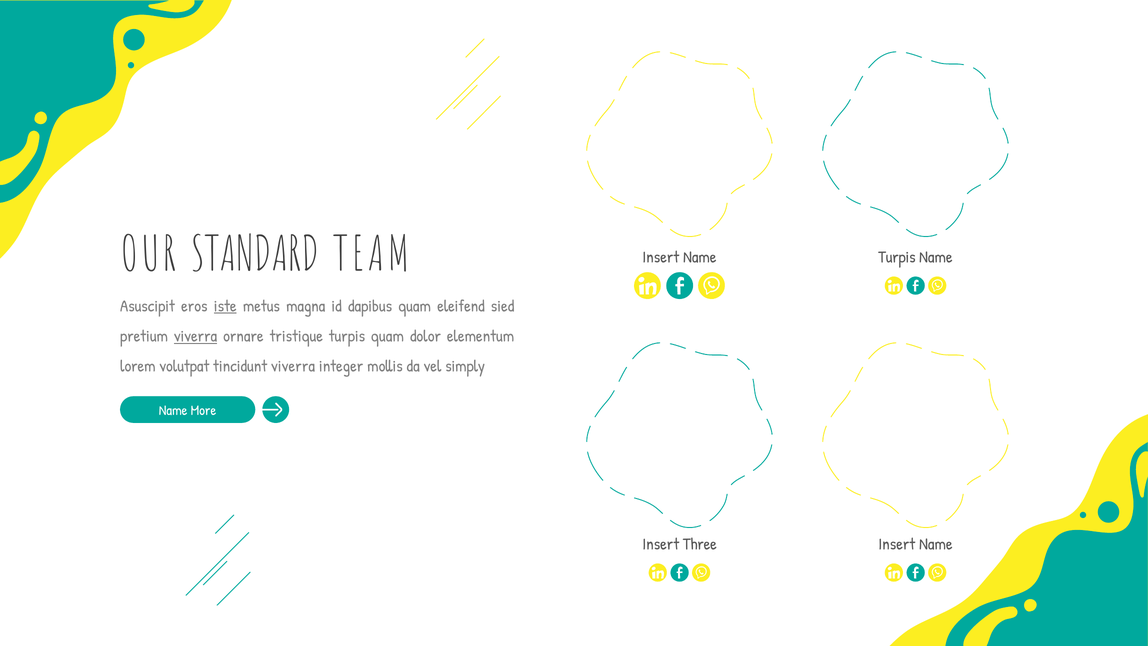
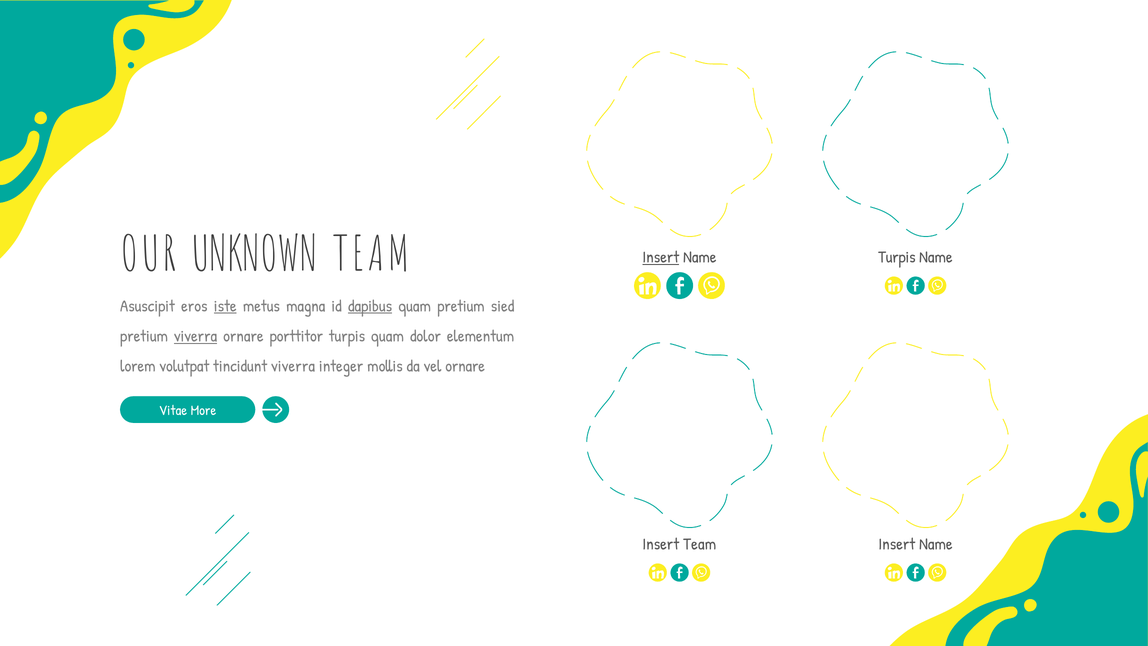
STANDARD: STANDARD -> UNKNOWN (255, 255)
Insert underline: none -> present (661, 257)
dapibus underline: none -> present (370, 306)
quam eleifend: eleifend -> pretium (461, 306)
tristique: tristique -> porttitor (296, 336)
vel simply: simply -> ornare (465, 366)
Name: Name -> Vitae (173, 410)
Insert Three: Three -> Team (700, 544)
